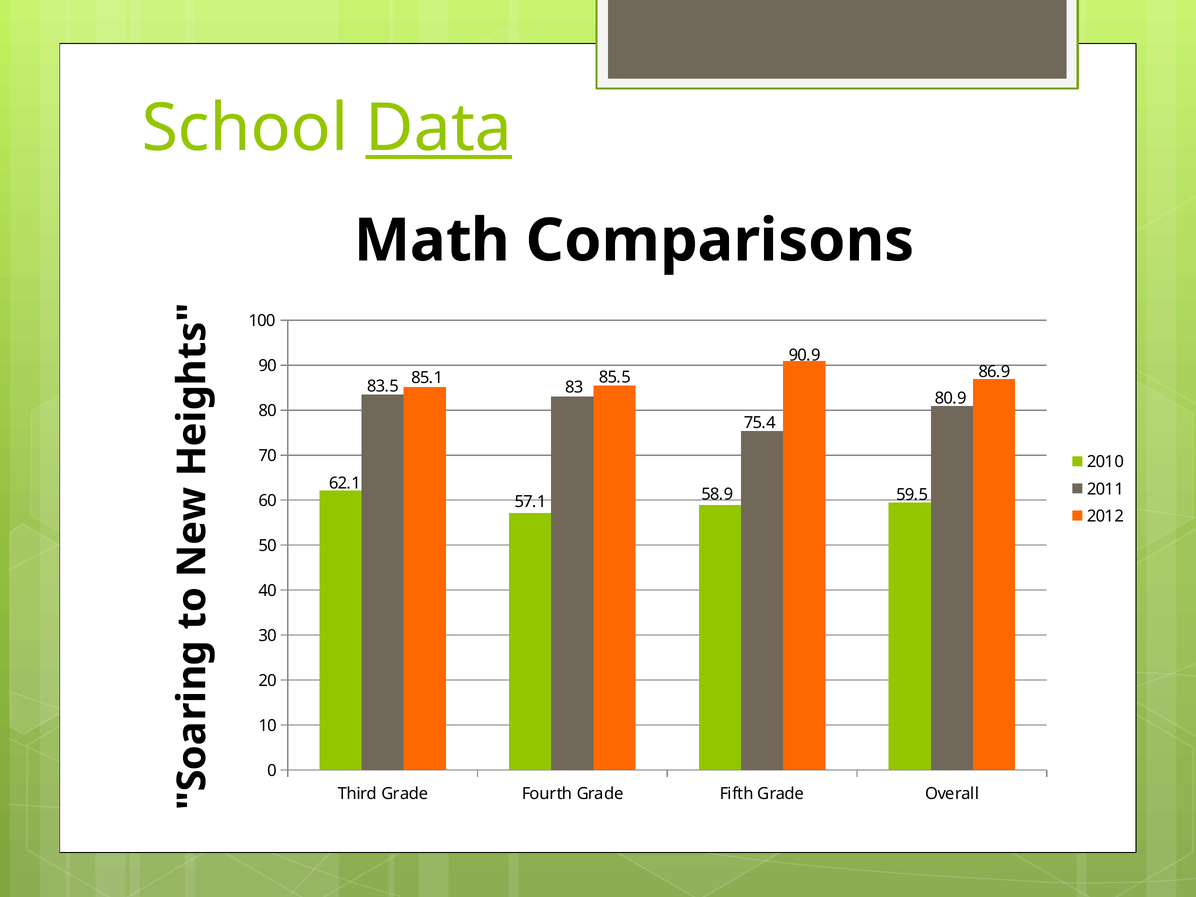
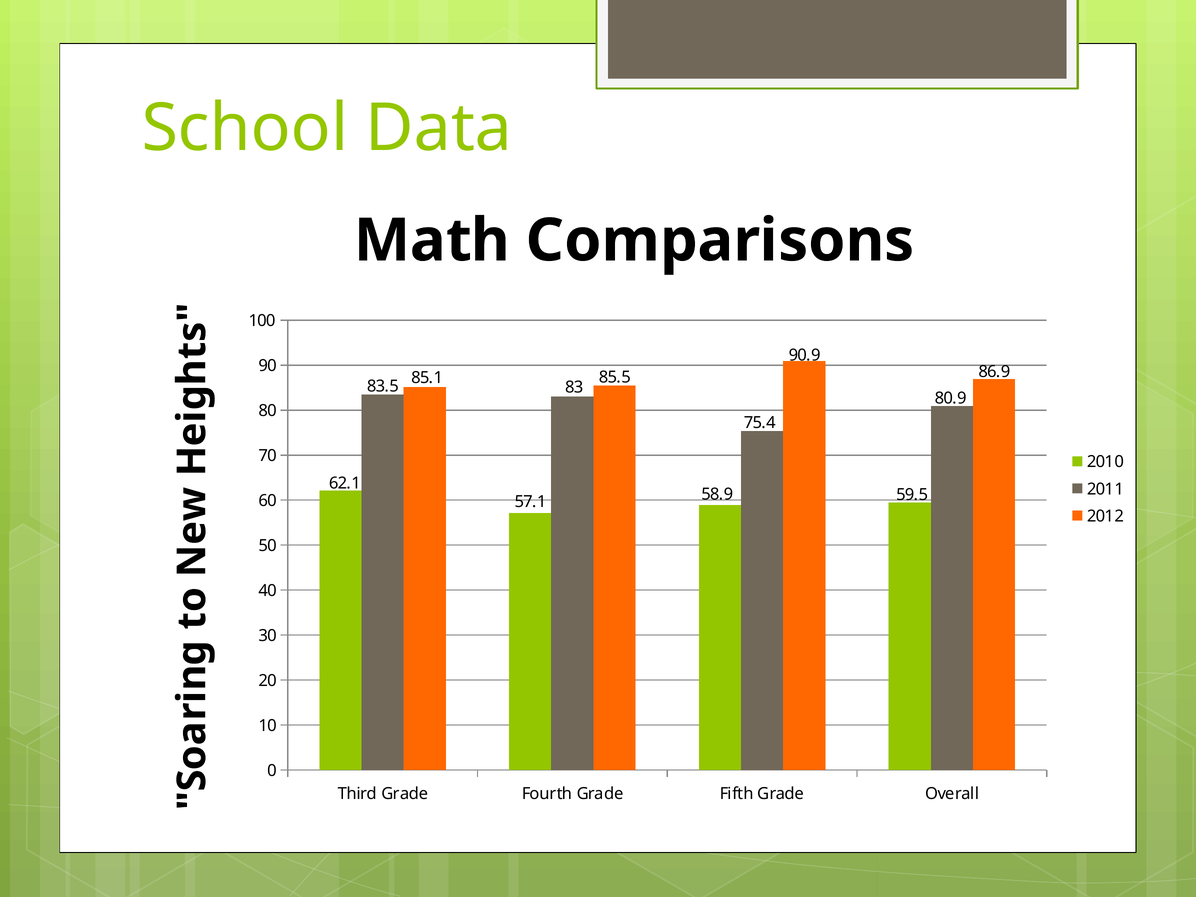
Data underline: present -> none (439, 128)
